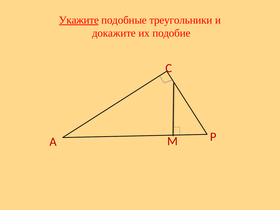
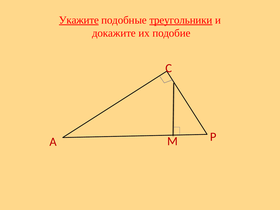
треугольники underline: none -> present (181, 20)
